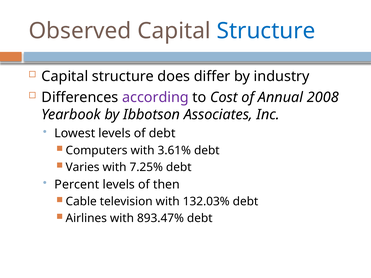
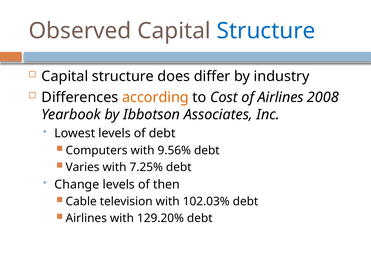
according colour: purple -> orange (155, 97)
of Annual: Annual -> Airlines (281, 97)
3.61%: 3.61% -> 9.56% (174, 151)
Percent: Percent -> Change (77, 185)
132.03%: 132.03% -> 102.03% (206, 202)
893.47%: 893.47% -> 129.20% (160, 219)
